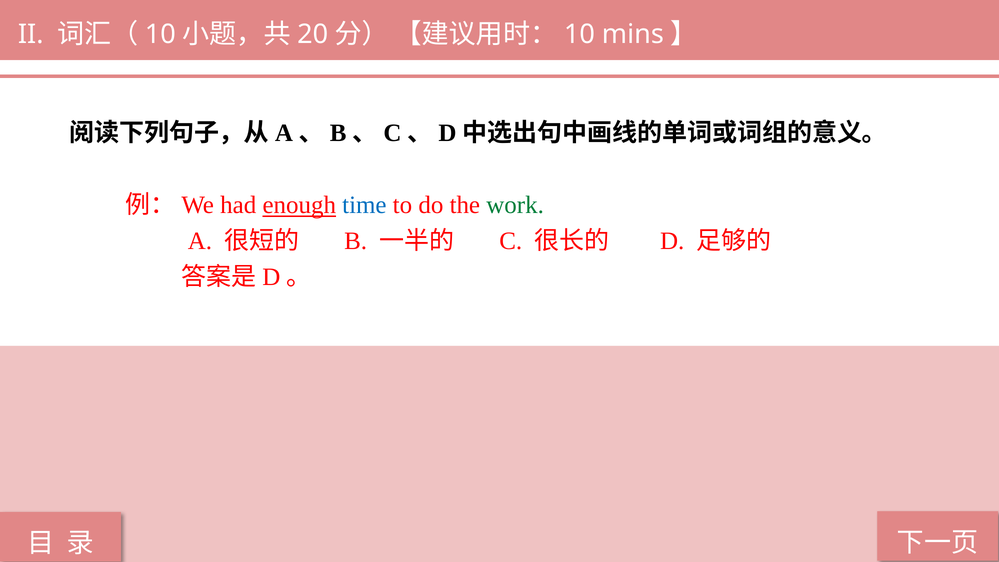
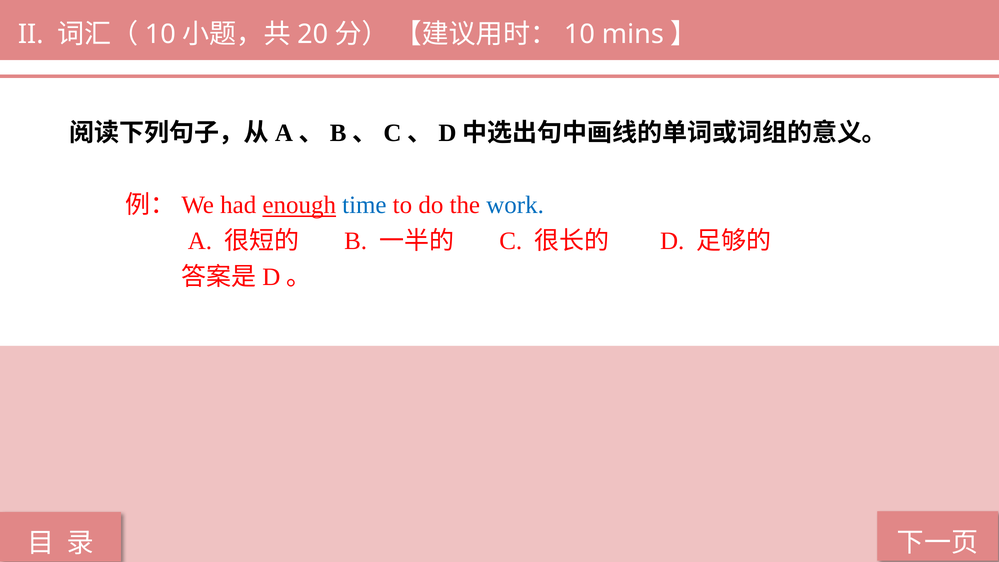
work colour: green -> blue (515, 205)
